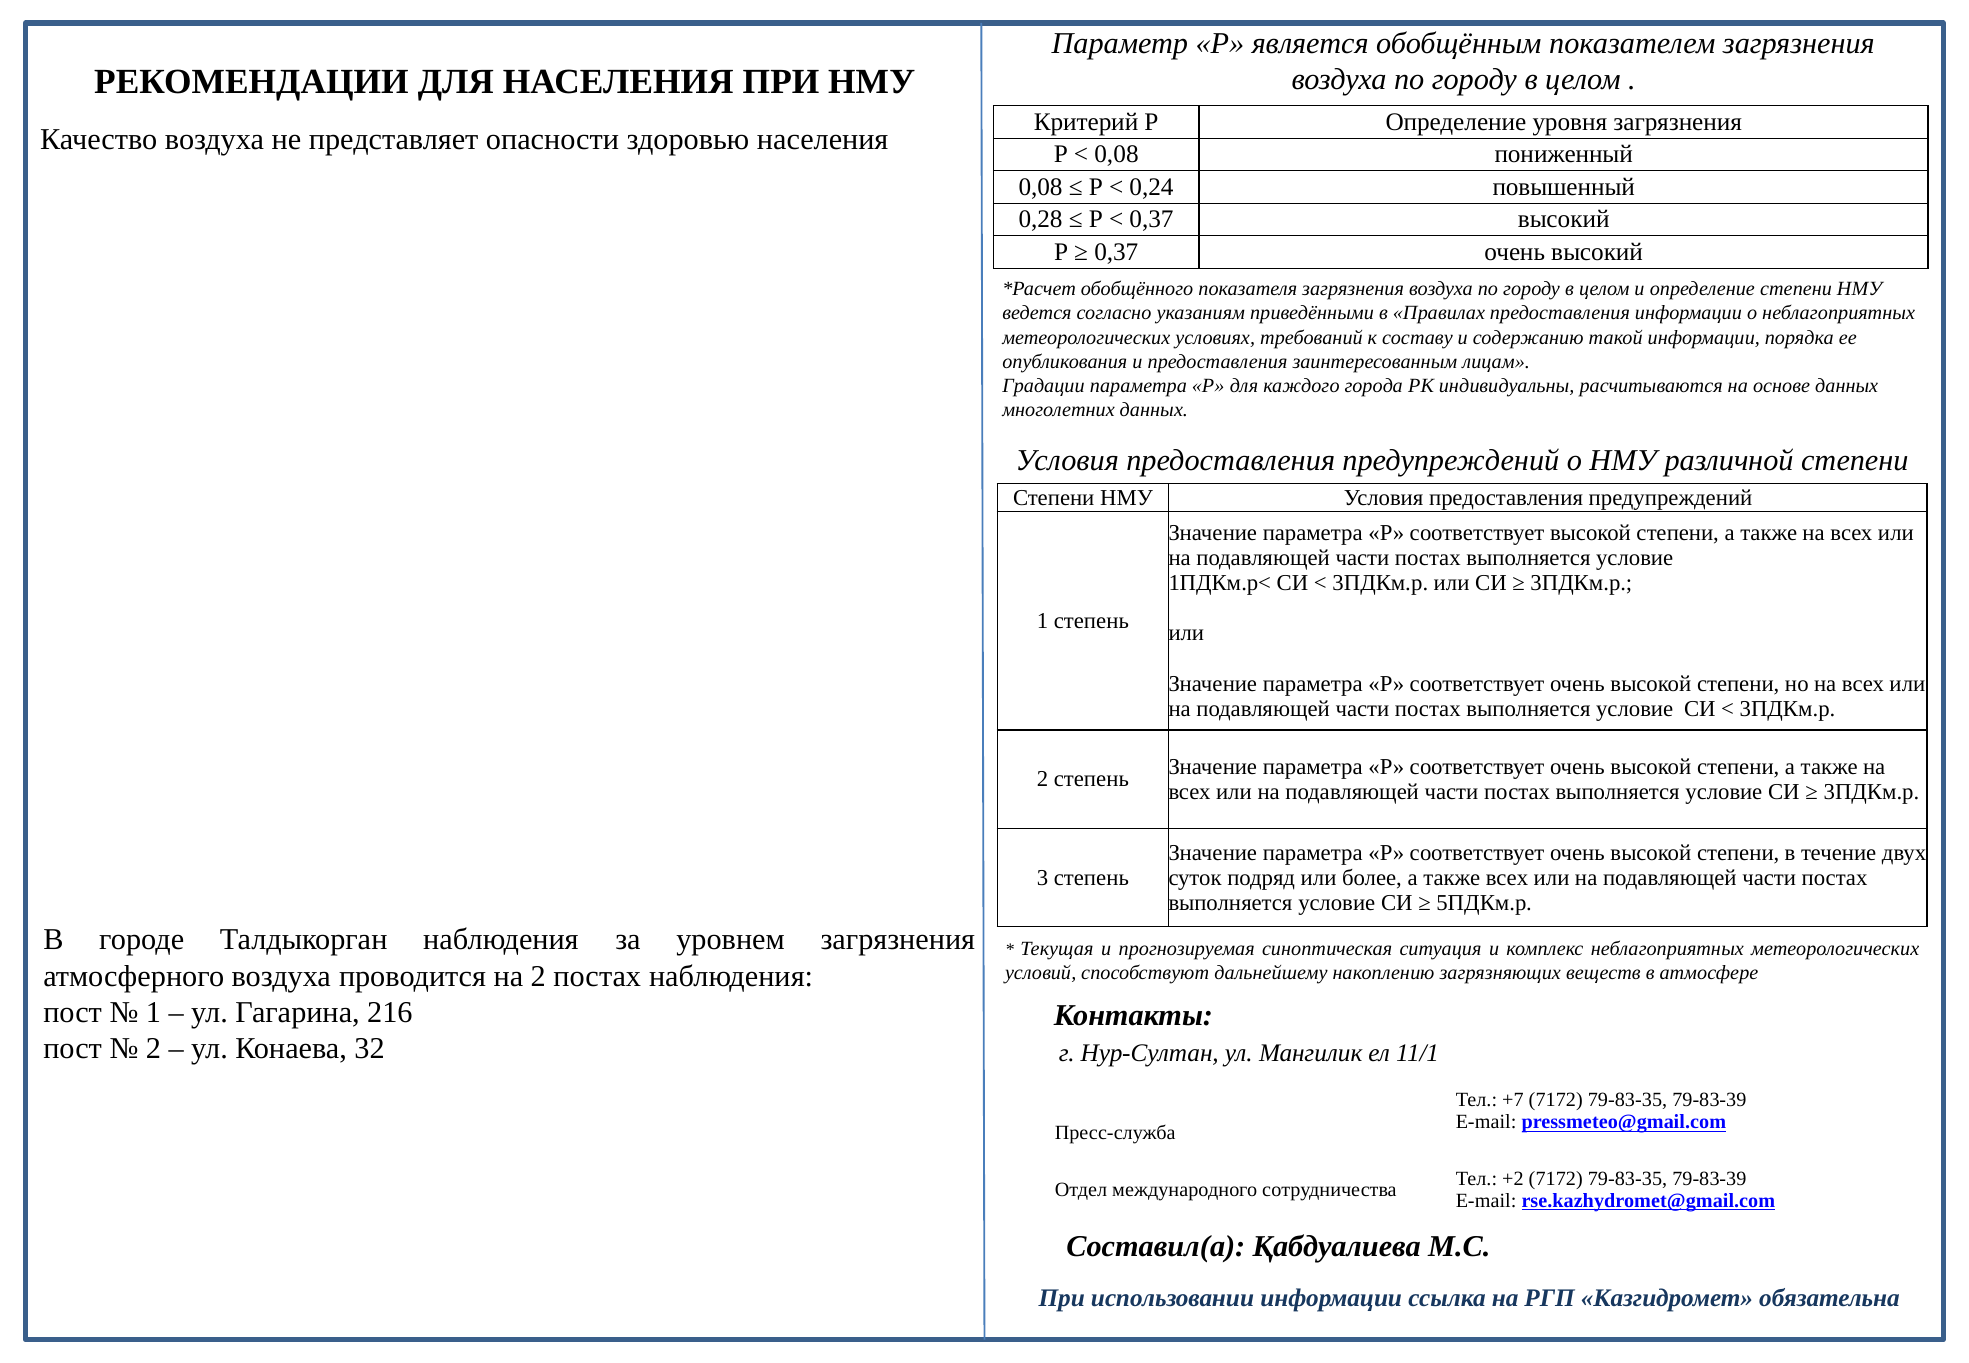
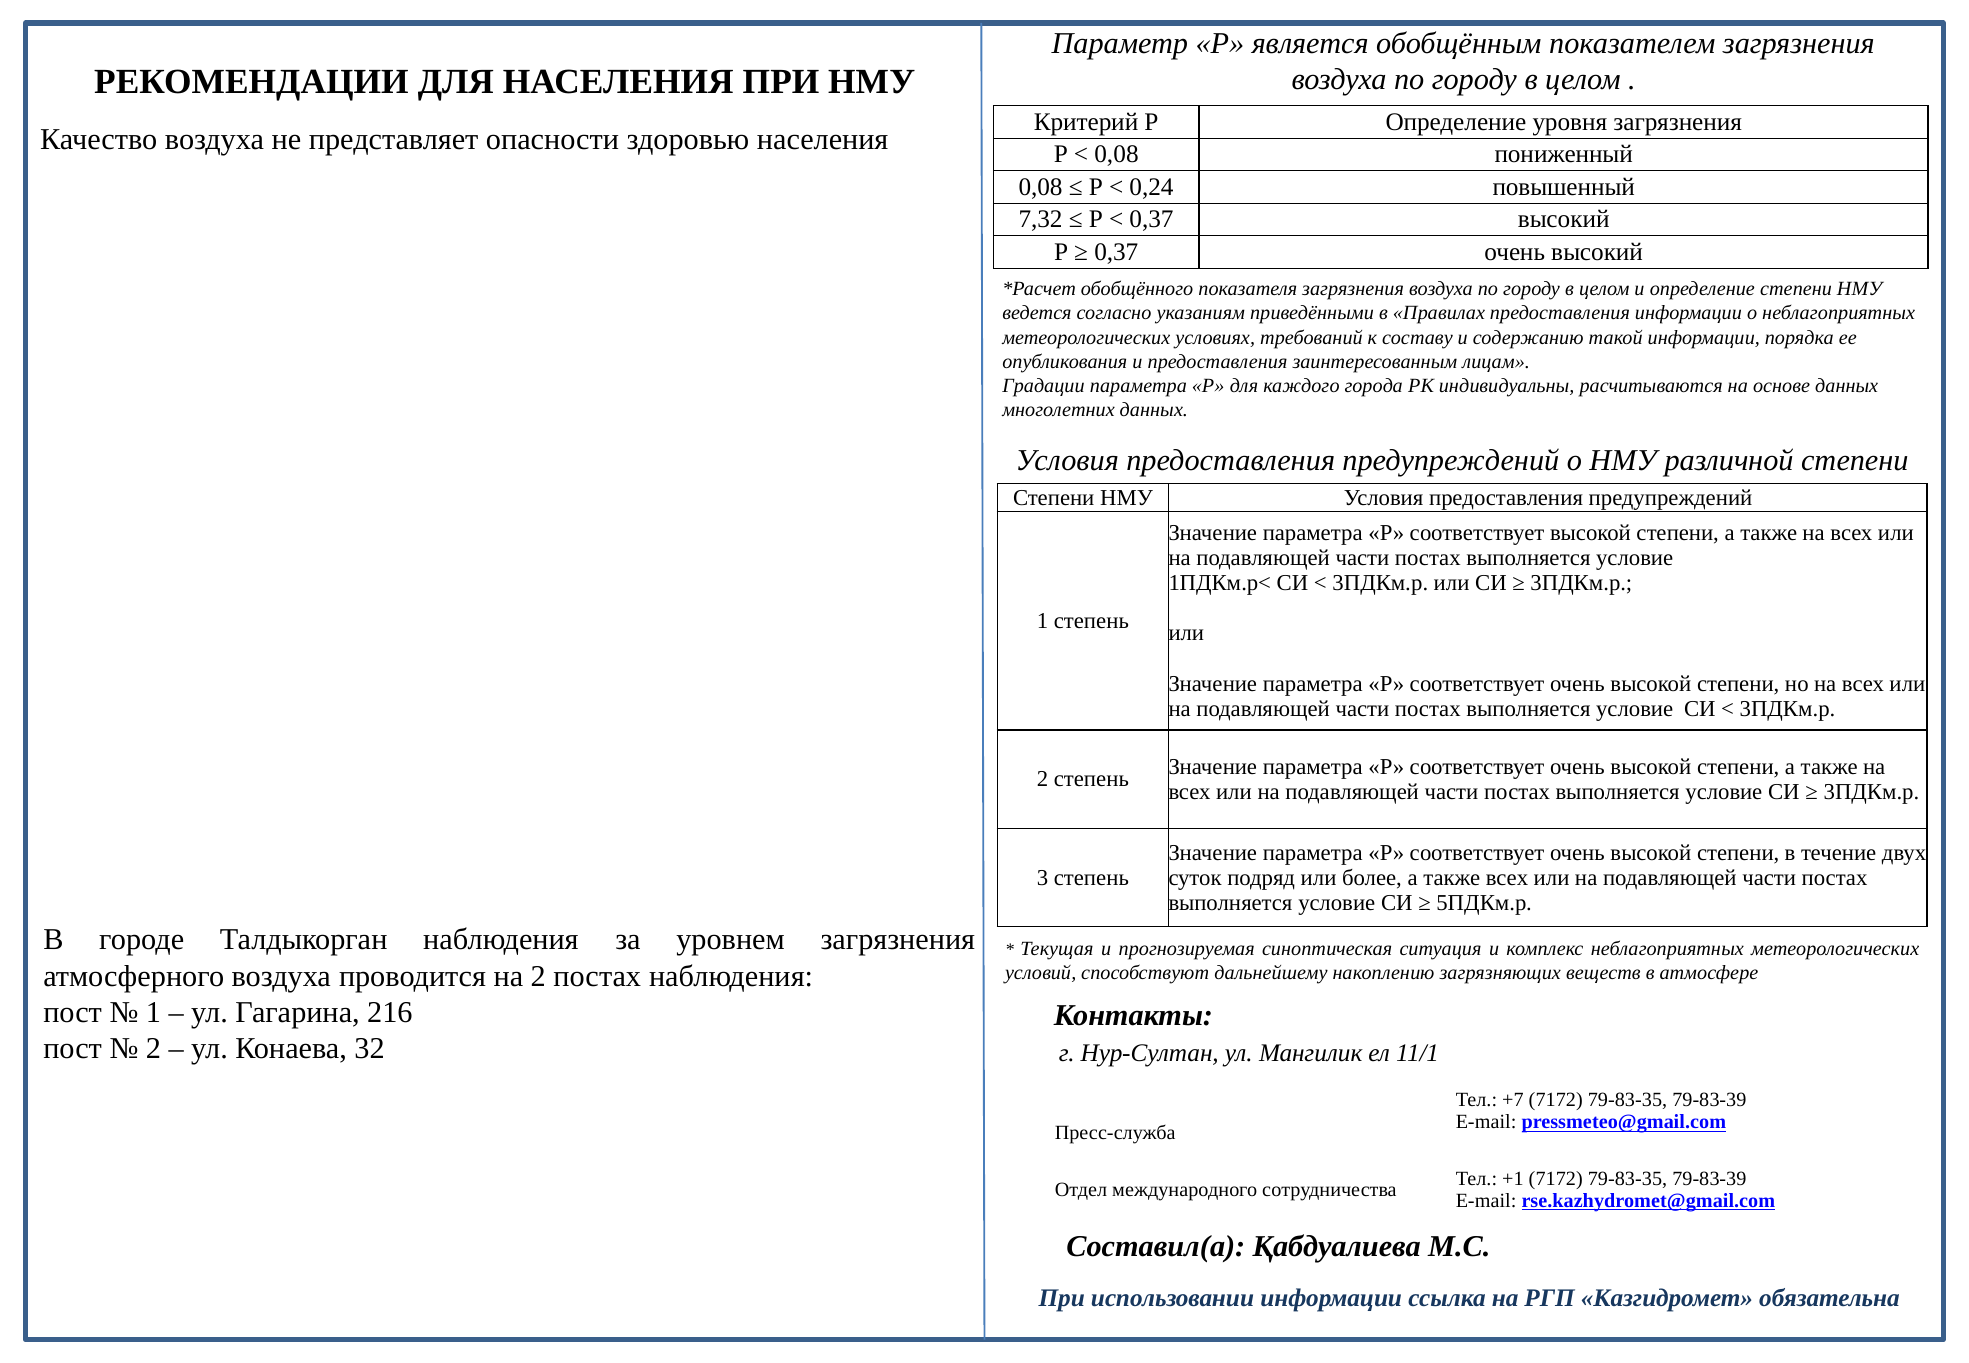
0,28: 0,28 -> 7,32 (1041, 219)
+2: +2 -> +1 (1513, 1179)
